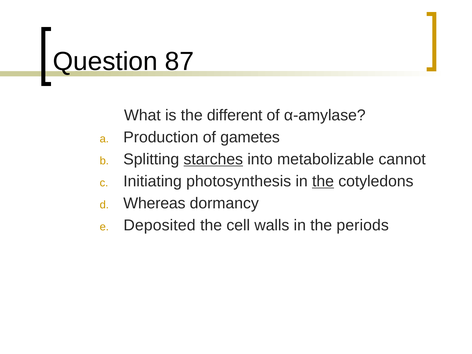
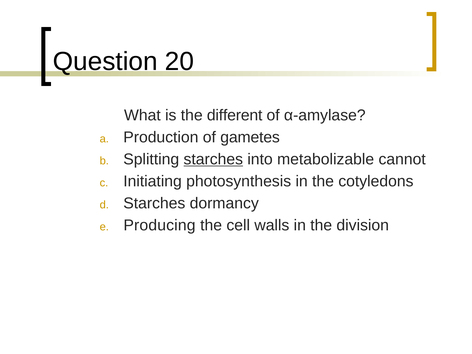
87: 87 -> 20 (179, 62)
the underline: present -> none (323, 181)
Whereas: Whereas -> Starches (154, 203)
Deposited: Deposited -> Producing (159, 225)
periods: periods -> division (363, 225)
